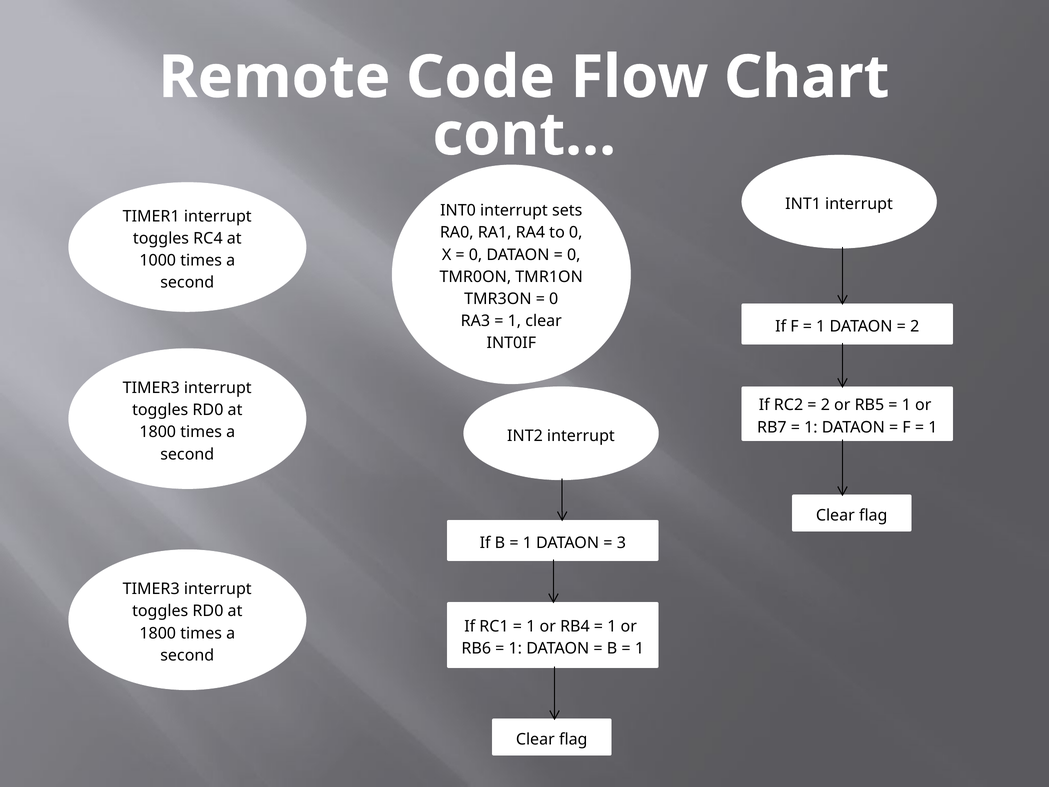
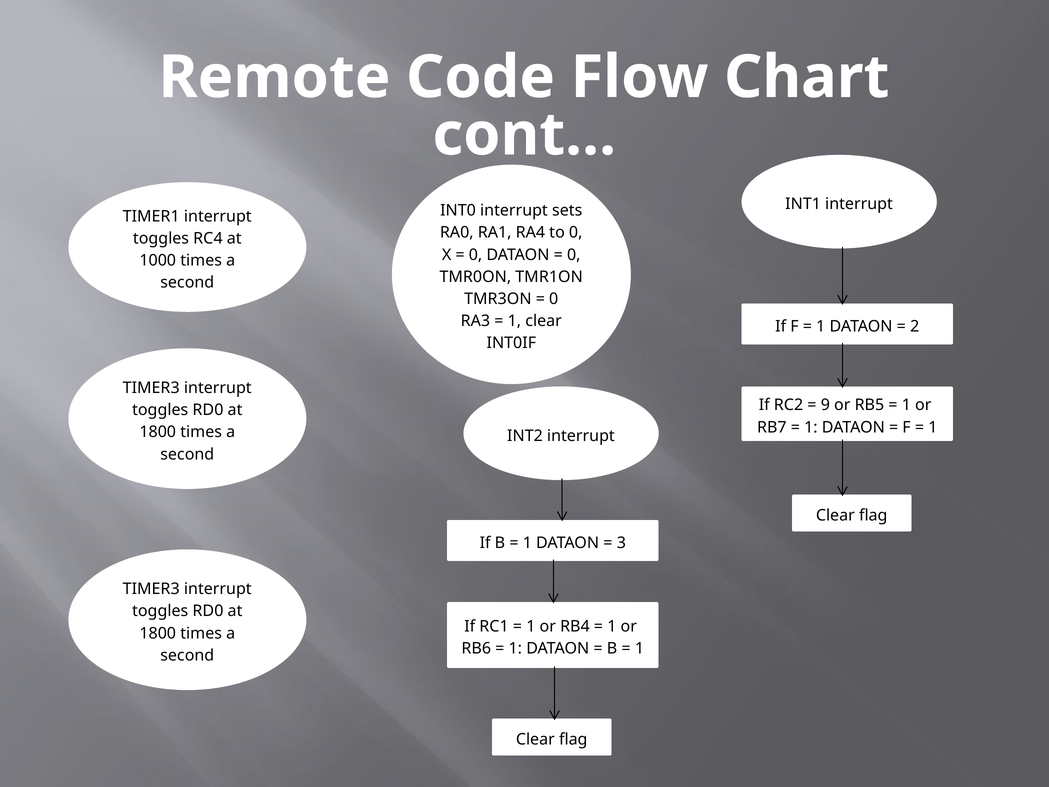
2: 2 -> 9 (825, 405)
